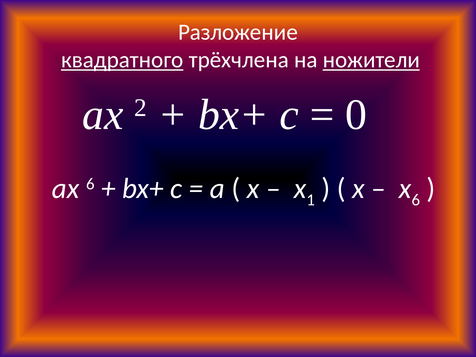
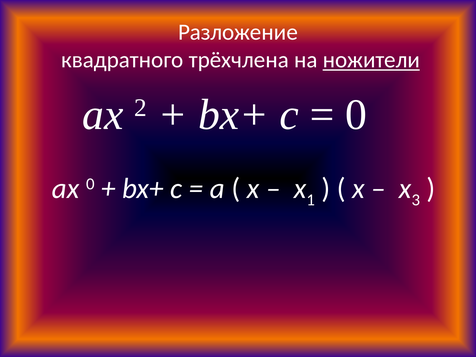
квадратного underline: present -> none (122, 60)
ax 6: 6 -> 0 (90, 184)
x 6: 6 -> 3 (416, 200)
